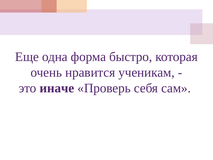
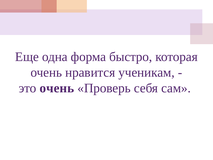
это иначе: иначе -> очень (57, 88)
